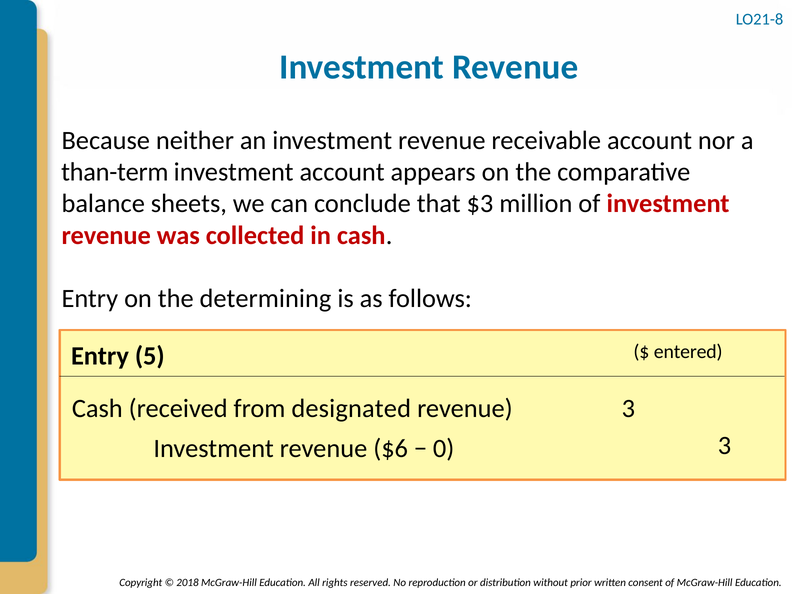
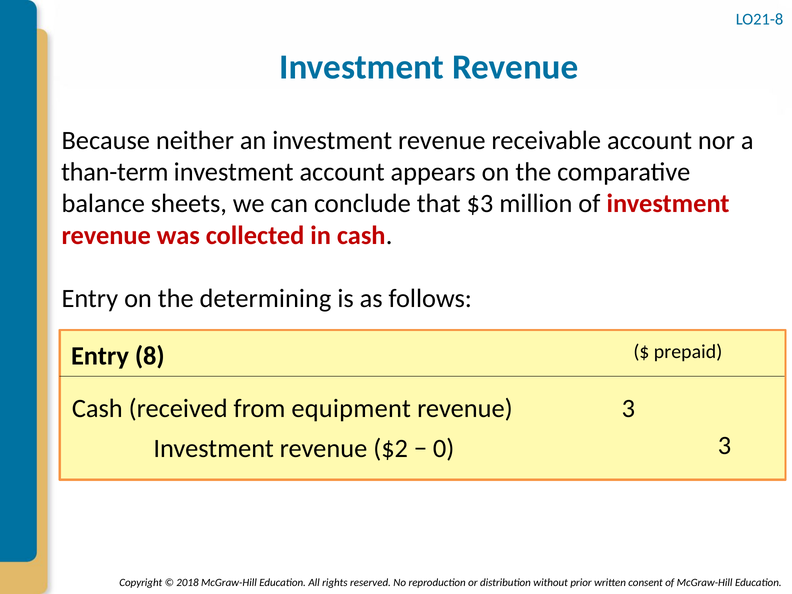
5: 5 -> 8 (150, 356)
entered: entered -> prepaid (688, 352)
designated: designated -> equipment (351, 409)
$6: $6 -> $2 (391, 449)
